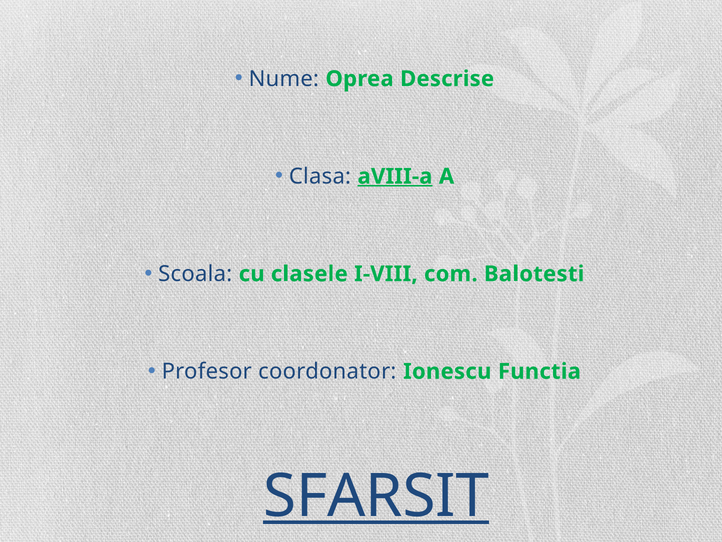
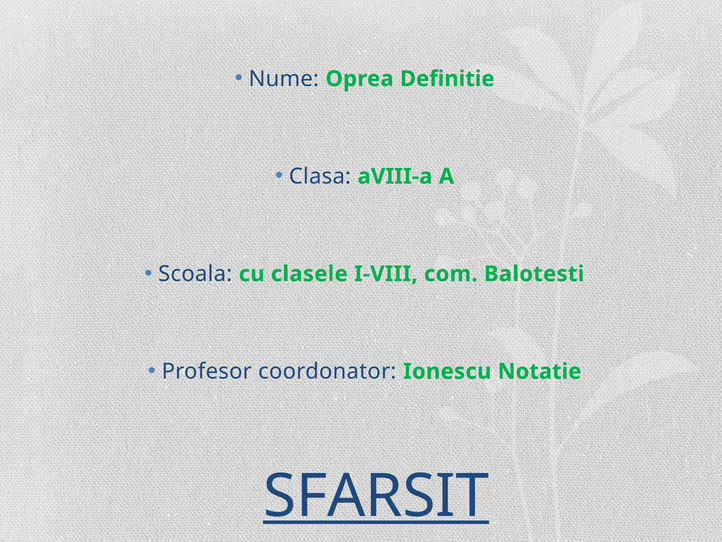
Descrise: Descrise -> Definitie (447, 79)
aVIII-a underline: present -> none (395, 176)
Functia: Functia -> Notatie (540, 371)
